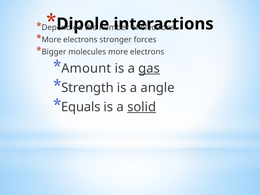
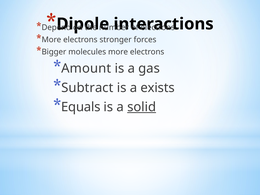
gas underline: present -> none (149, 68)
Strength: Strength -> Subtract (87, 88)
angle: angle -> exists (158, 88)
